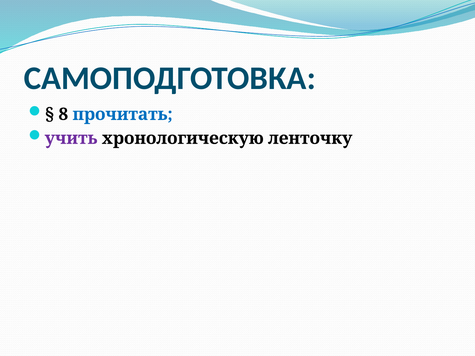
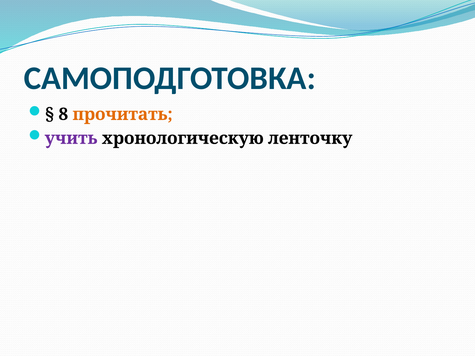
прочитать colour: blue -> orange (123, 114)
